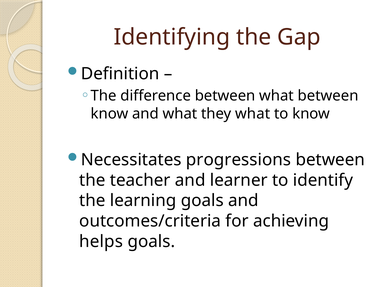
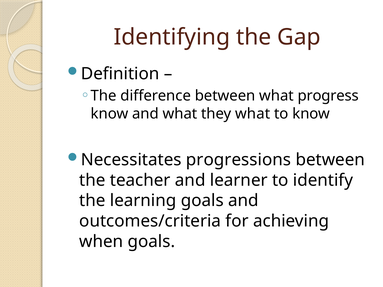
what between: between -> progress (328, 96)
helps: helps -> when (101, 242)
